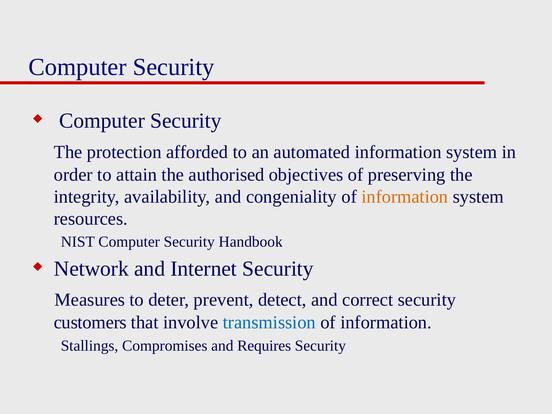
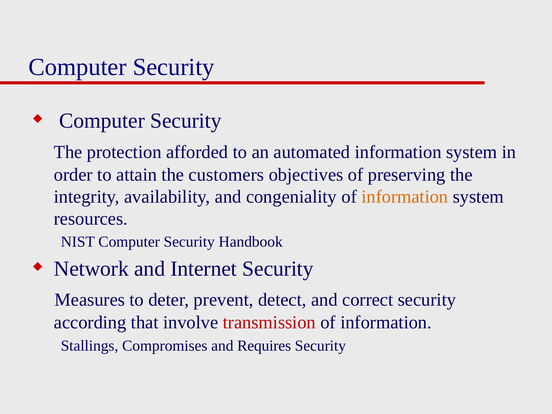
authorised: authorised -> customers (226, 175)
customers: customers -> according (90, 323)
transmission colour: blue -> red (269, 323)
